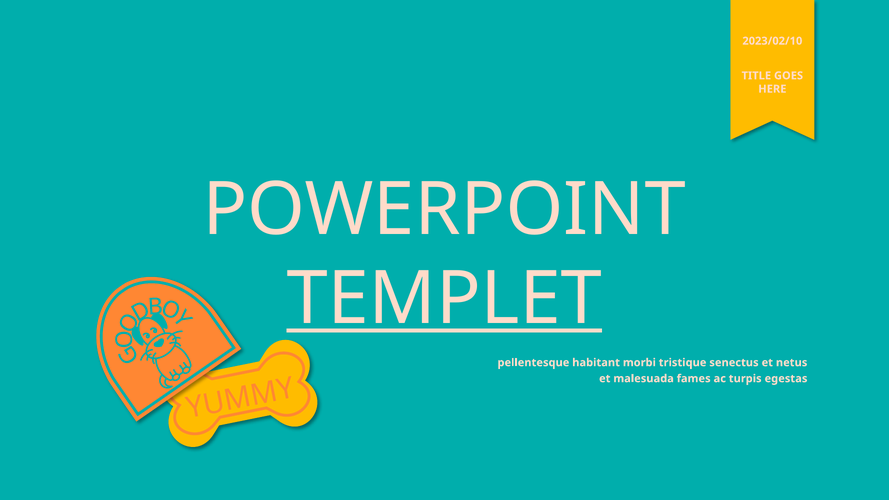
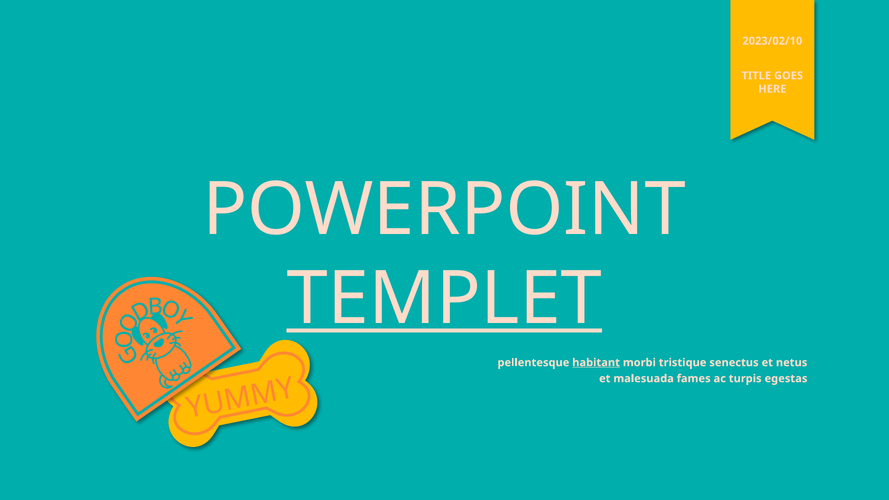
habitant underline: none -> present (596, 363)
